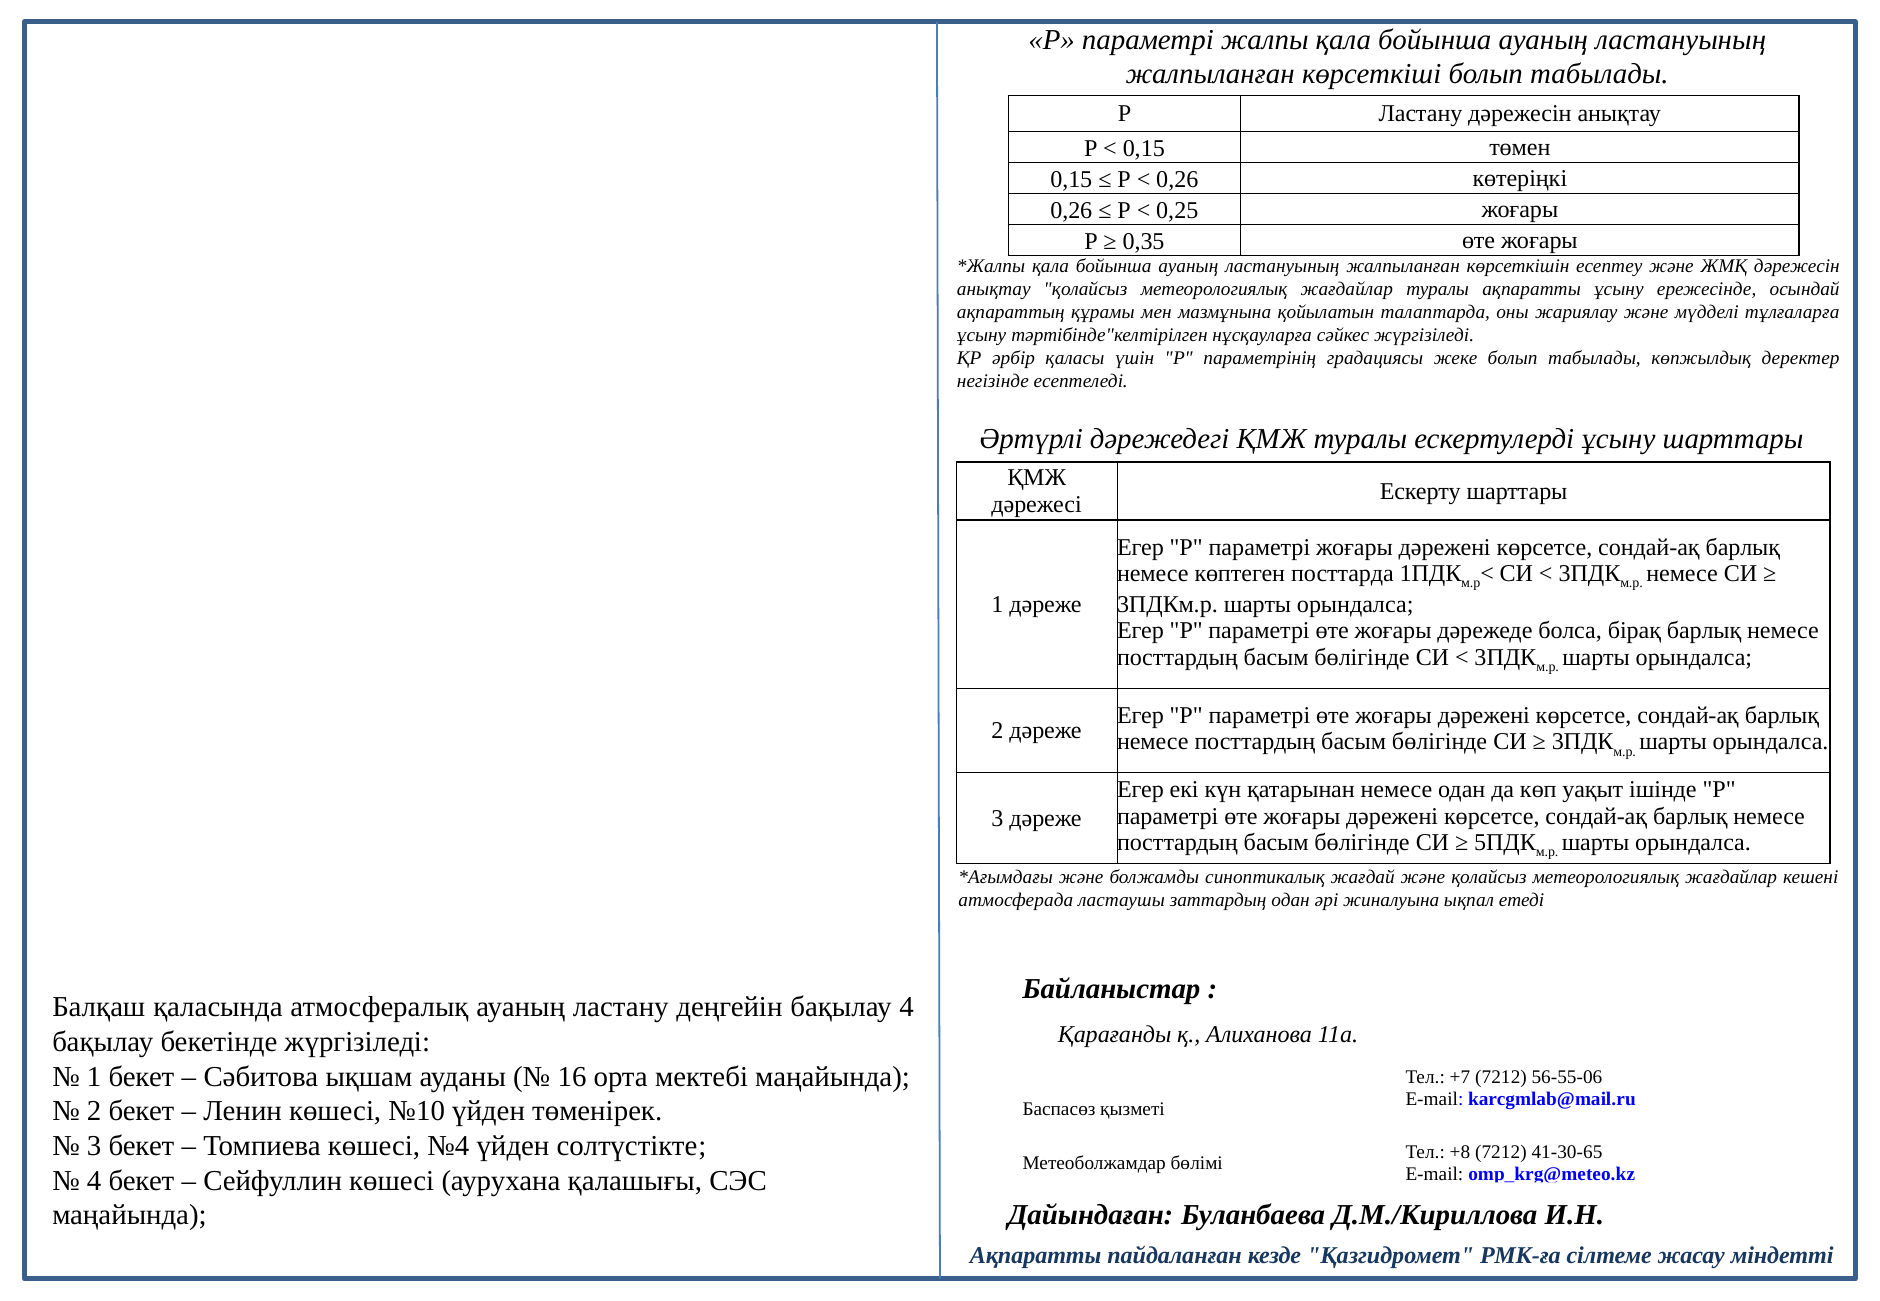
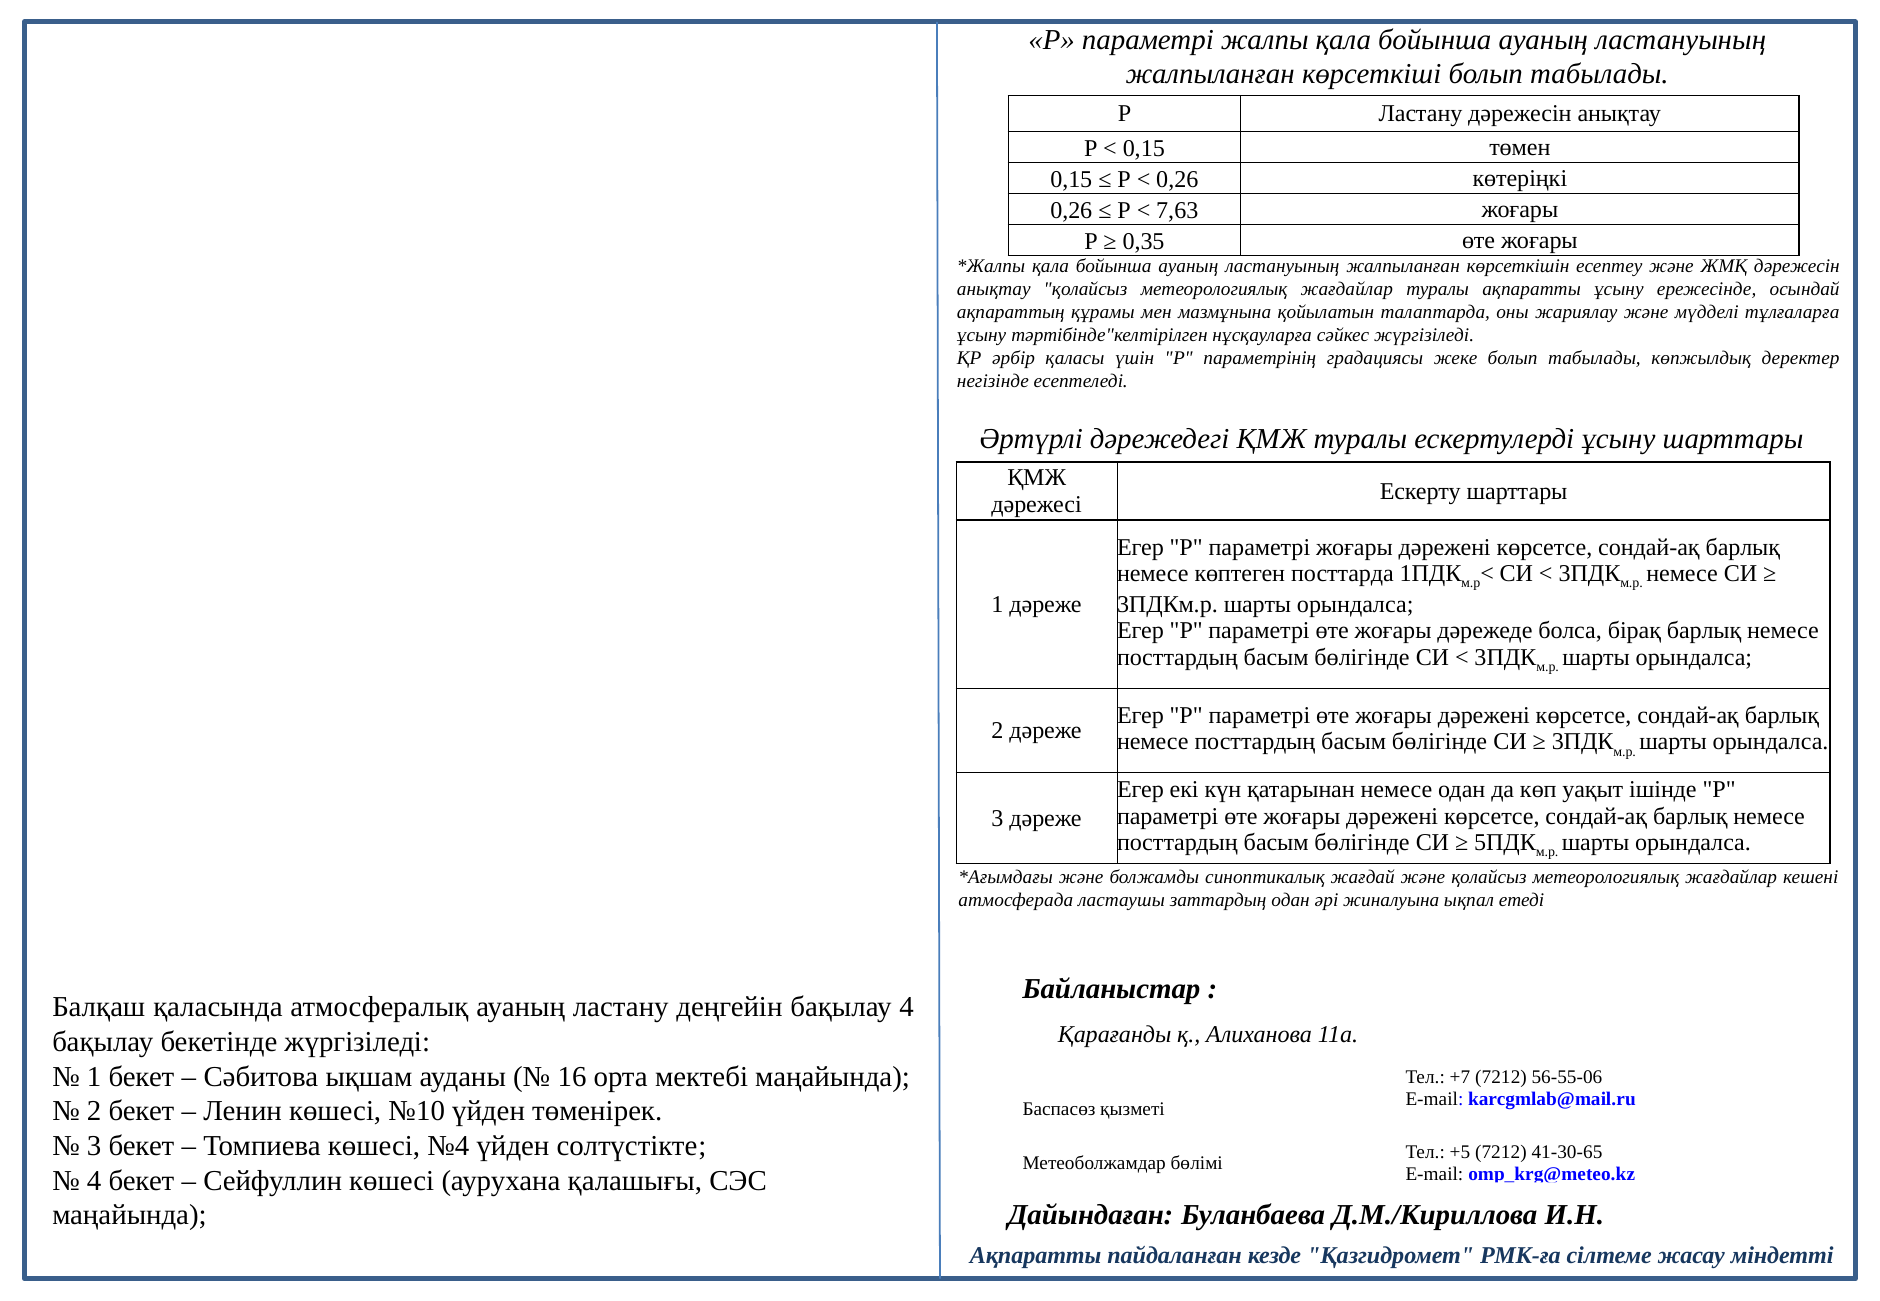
0,25: 0,25 -> 7,63 (1177, 210)
+8: +8 -> +5 (1460, 1153)
